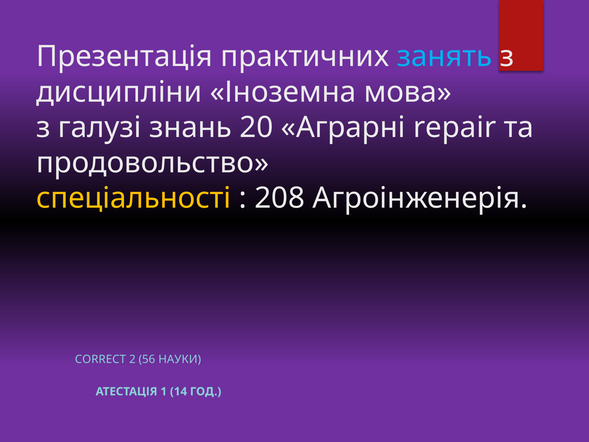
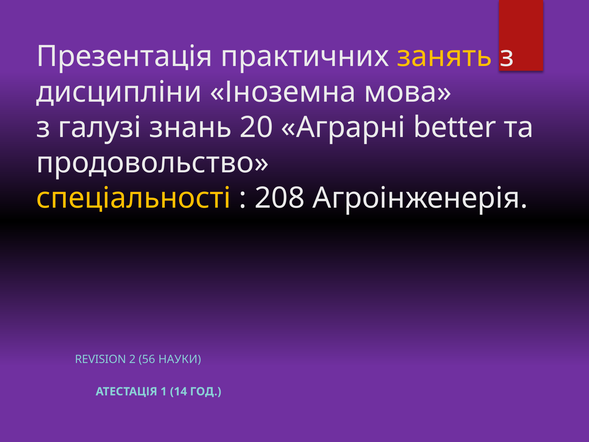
занять colour: light blue -> yellow (444, 57)
repair: repair -> better (455, 127)
CORRECT: CORRECT -> REVISION (101, 359)
